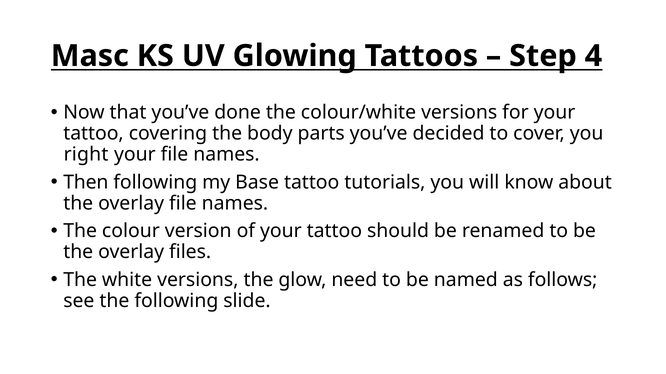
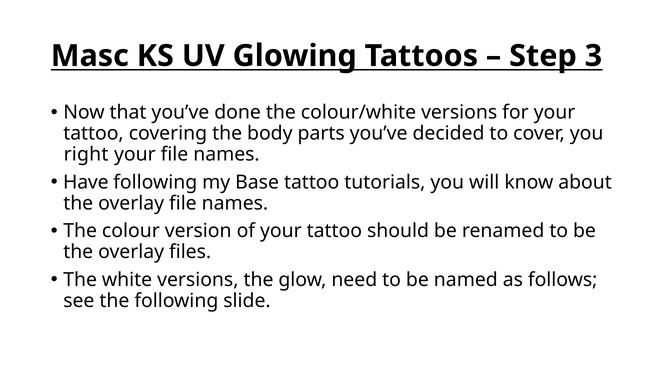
4: 4 -> 3 (593, 56)
Then: Then -> Have (86, 182)
